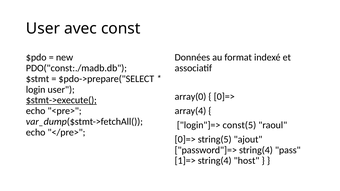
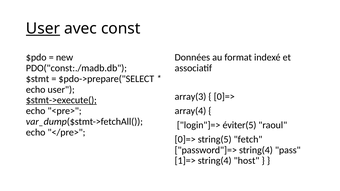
User underline: none -> present (43, 29)
login: login -> echo (36, 90)
array(0: array(0 -> array(3 (190, 97)
const(5: const(5 -> éviter(5 (239, 125)
ajout: ajout -> fetch (248, 139)
